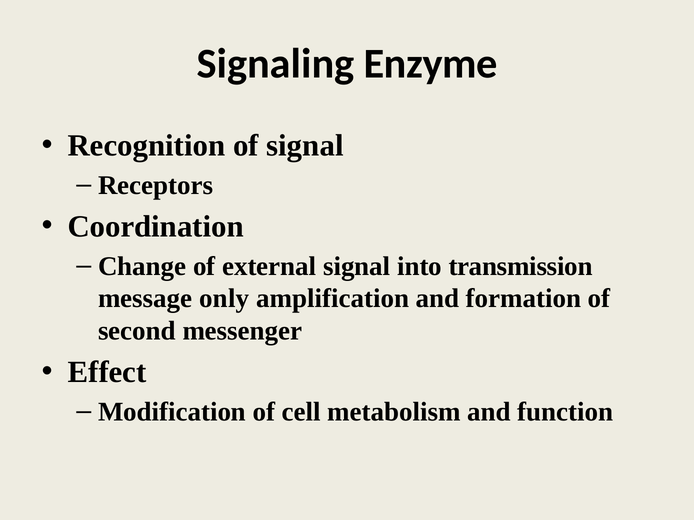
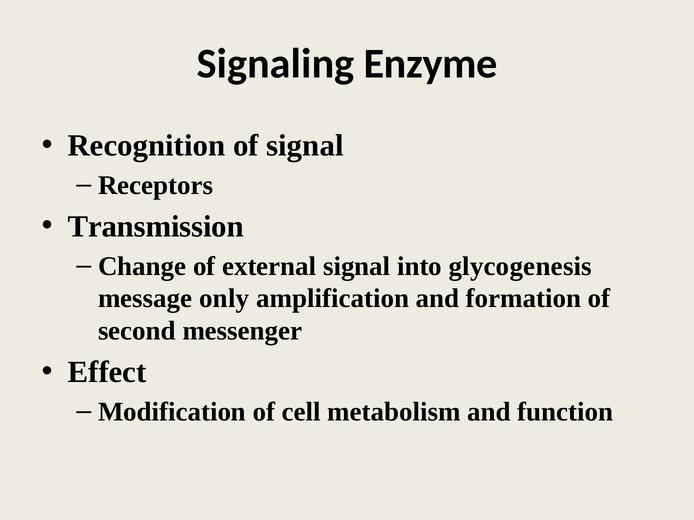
Coordination: Coordination -> Transmission (156, 227)
transmission: transmission -> glycogenesis (520, 266)
